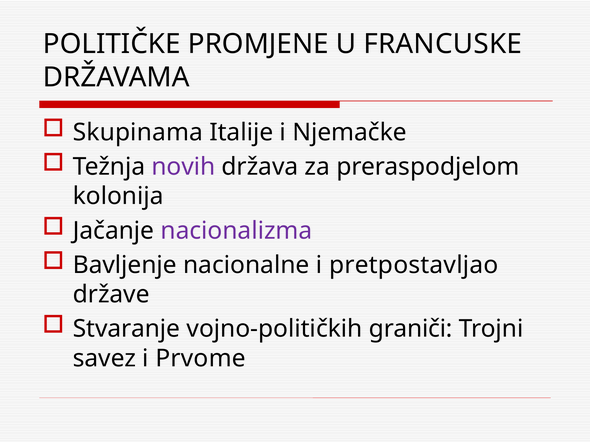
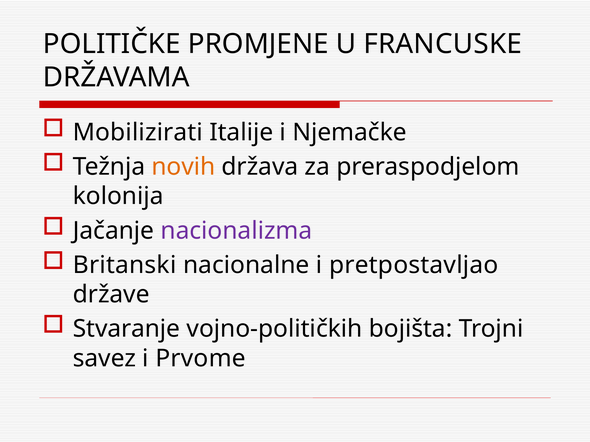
Skupinama: Skupinama -> Mobilizirati (138, 132)
novih colour: purple -> orange (183, 167)
Bavljenje: Bavljenje -> Britanski (125, 265)
graniči: graniči -> bojišta (411, 329)
